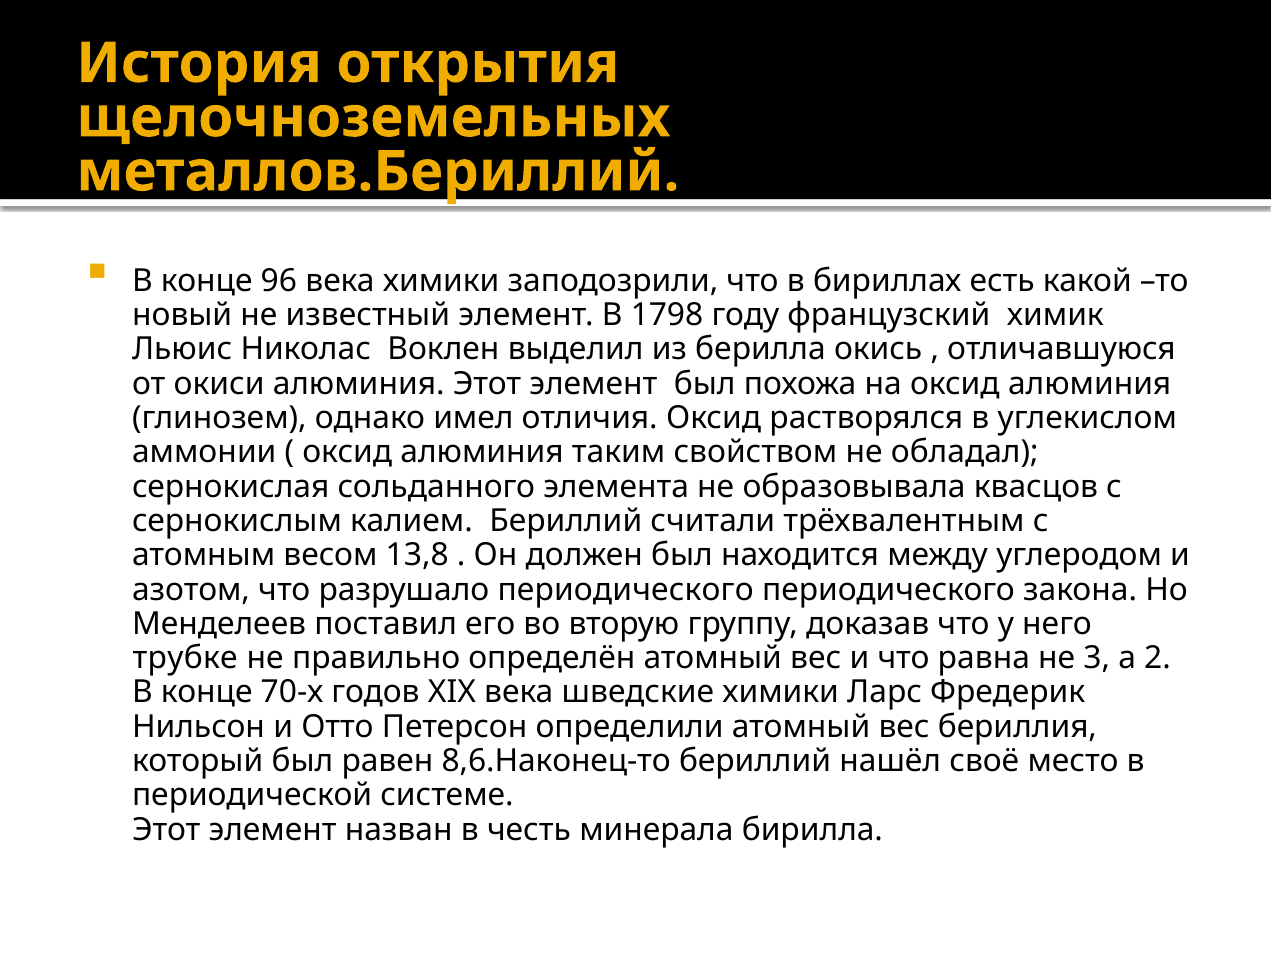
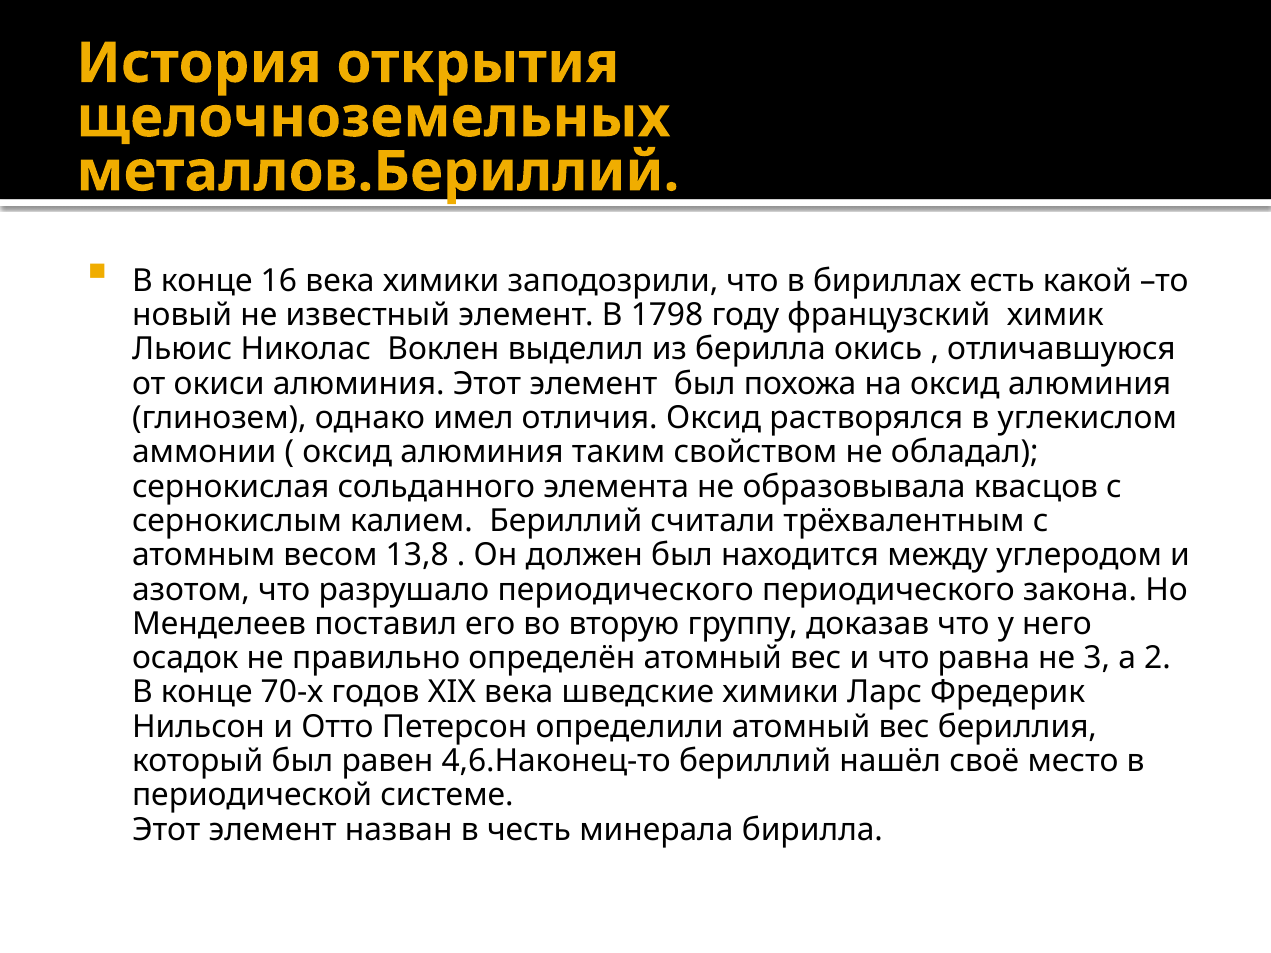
96: 96 -> 16 (279, 281)
трубке: трубке -> осадок (185, 658)
8,6.Наконец-то: 8,6.Наконец-то -> 4,6.Наконец-то (556, 761)
